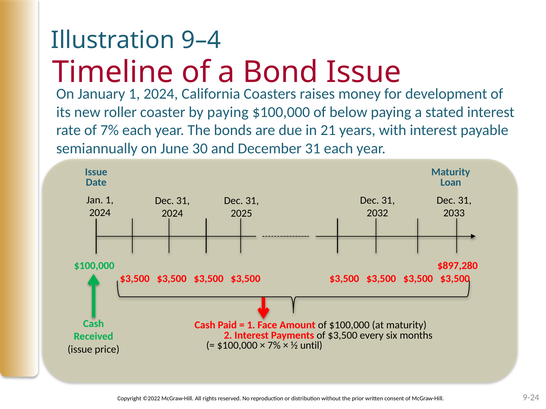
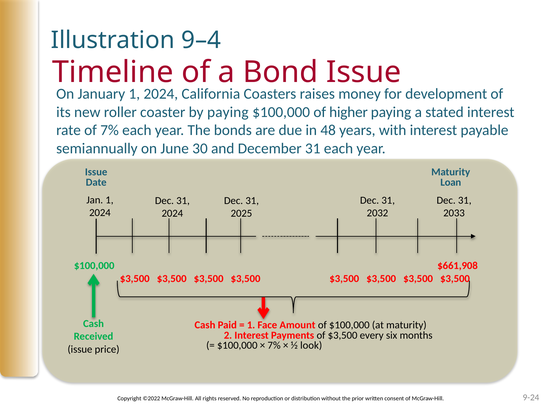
below: below -> higher (348, 112)
21: 21 -> 48 (328, 130)
$897,280: $897,280 -> $661,908 (458, 266)
until: until -> look (311, 346)
